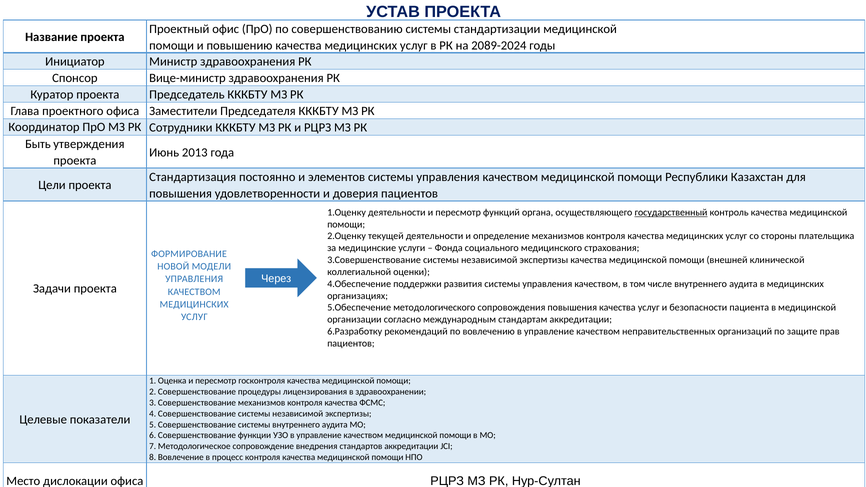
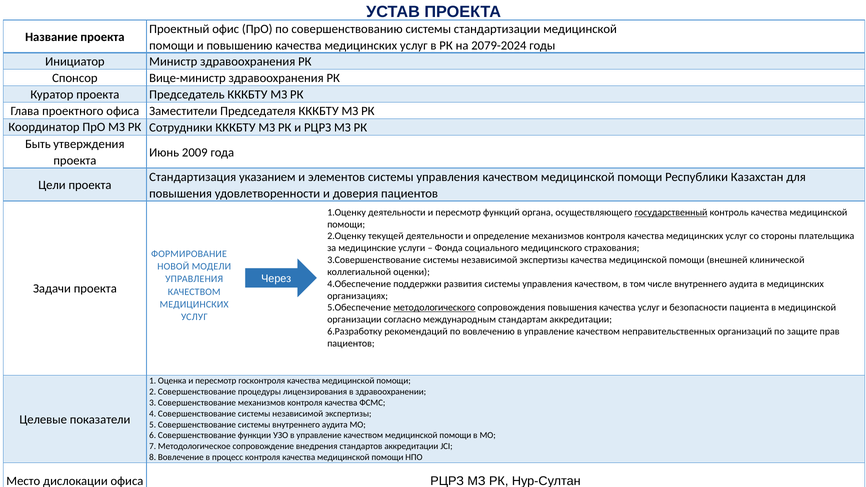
2089-2024: 2089-2024 -> 2079-2024 (499, 45)
2013: 2013 -> 2009 (195, 152)
постоянно: постоянно -> указанием (267, 177)
методологического underline: none -> present (434, 308)
